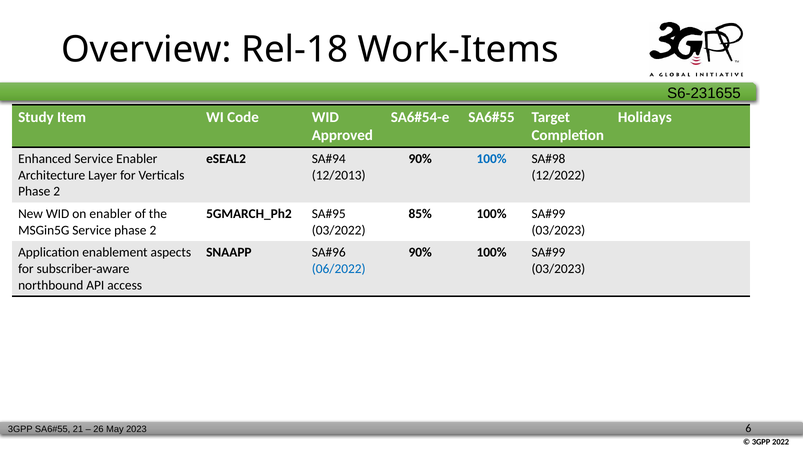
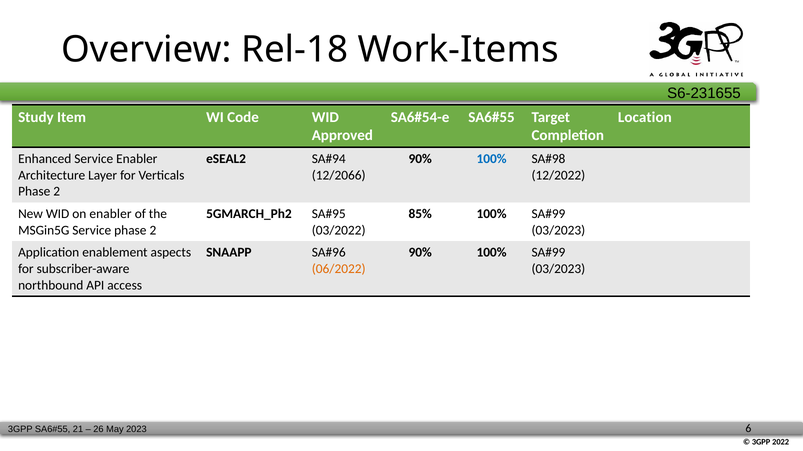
Holidays: Holidays -> Location (645, 117)
12/2013: 12/2013 -> 12/2066 (339, 175)
06/2022 colour: blue -> orange (339, 269)
